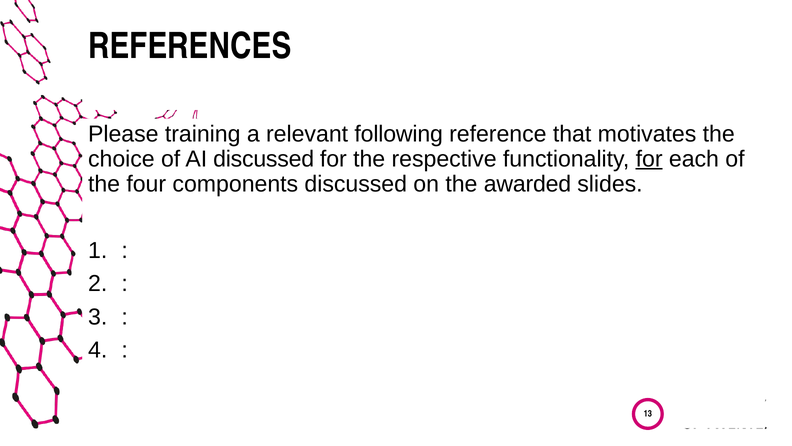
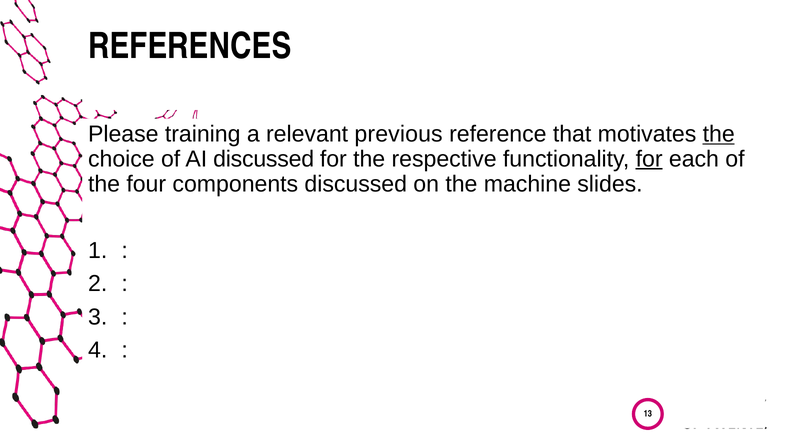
following: following -> previous (399, 134)
the underline: none -> present (719, 134)
awarded: awarded -> machine (527, 184)
